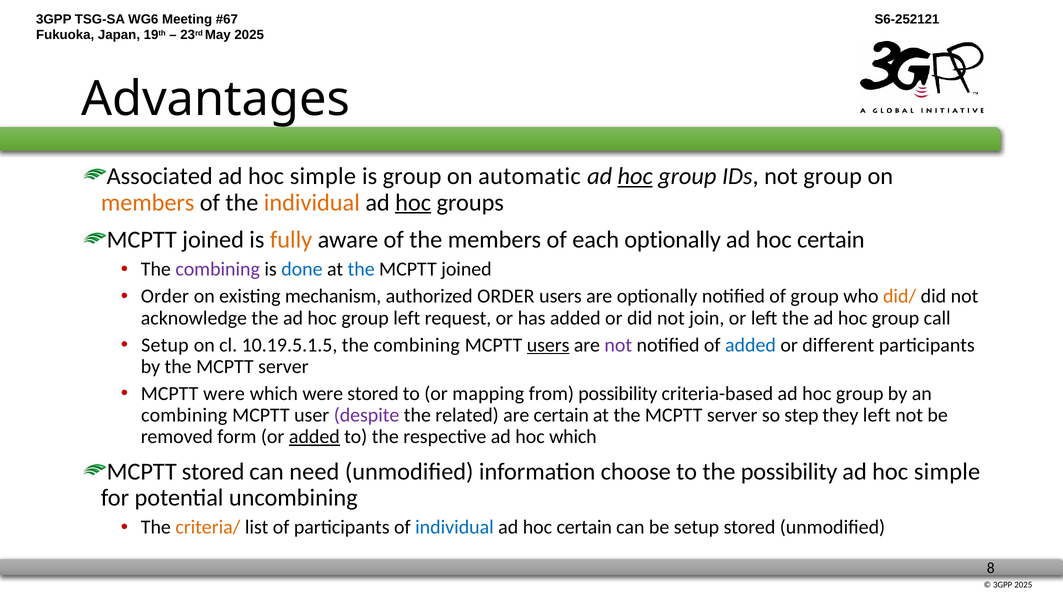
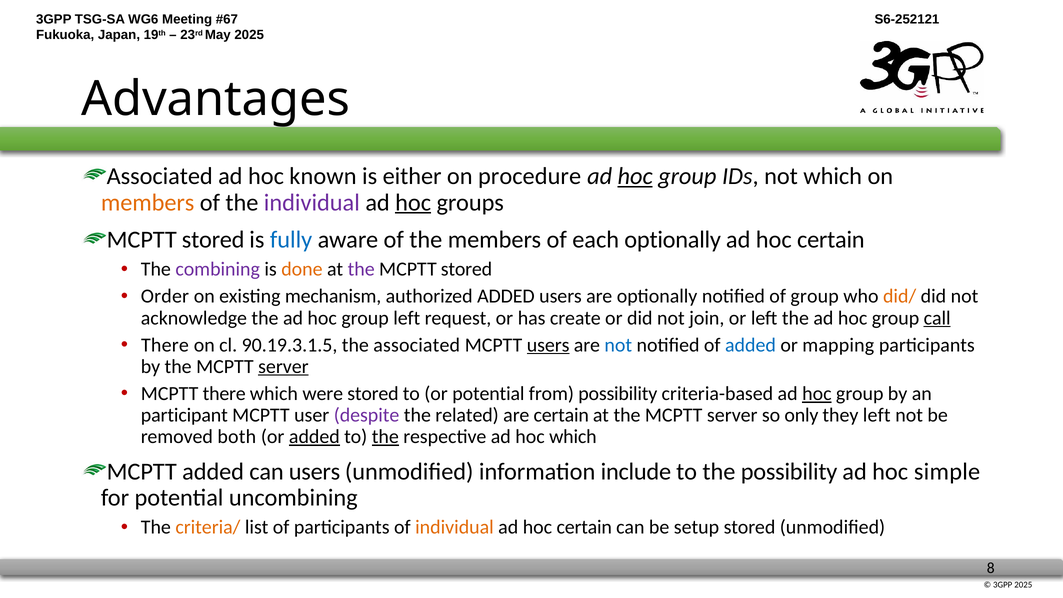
simple: simple -> known (323, 176)
is group: group -> either (412, 176)
automatic: automatic -> procedure (530, 176)
not group: group -> which (833, 176)
individual colour: orange -> purple (312, 202)
joined: joined -> stored (213, 240)
fully colour: orange -> blue (291, 240)
done colour: blue -> orange (302, 269)
the colour: blue -> purple (361, 269)
joined: joined -> stored (466, 269)
authorized ORDER: ORDER -> ADDED (506, 296)
has added: added -> create (575, 318)
call underline: none -> present (937, 318)
Setup: Setup -> There (165, 345)
10.19.5.1.5: 10.19.5.1.5 -> 90.19.3.1.5 (289, 345)
combining: combining -> associated (417, 345)
not colour: purple -> blue (618, 345)
different: different -> mapping (838, 345)
server underline: none -> present (283, 366)
MCPTT were: were -> there (224, 394)
or mapping: mapping -> potential (488, 394)
hoc underline: none -> present (817, 394)
combining: combining -> participant (184, 415)
step: step -> only (801, 415)
form: form -> both (237, 437)
the underline: none -> present (385, 437)
MCPTT stored: stored -> added (213, 472)
can need: need -> users (315, 472)
choose: choose -> include (636, 472)
individual colour: blue -> orange (454, 527)
